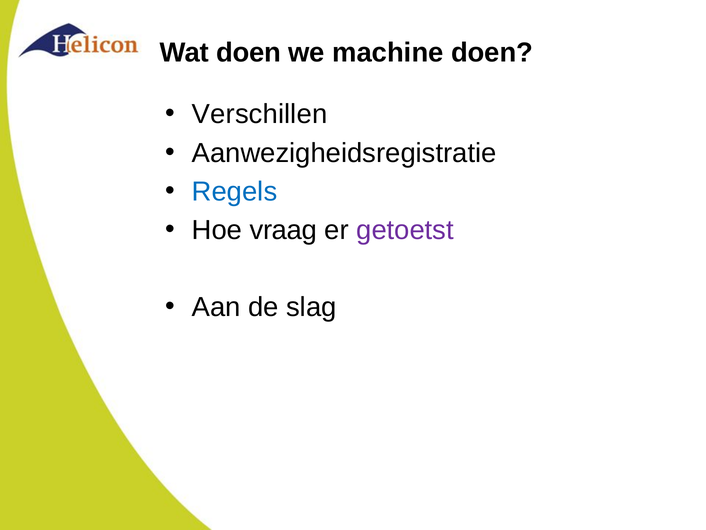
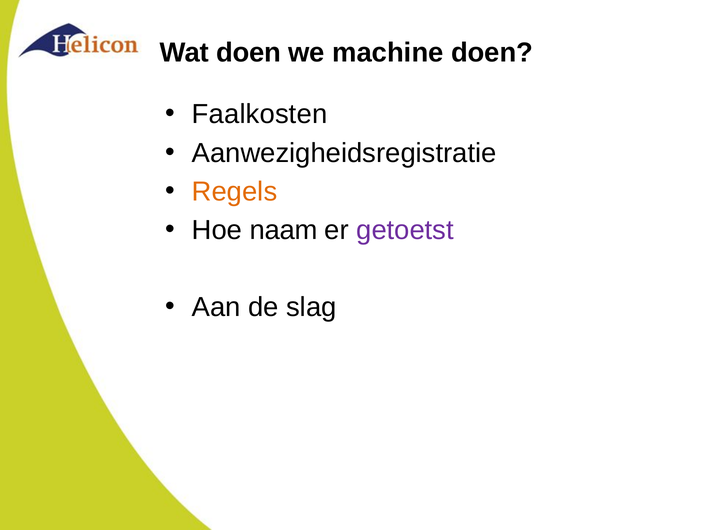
Verschillen: Verschillen -> Faalkosten (260, 114)
Regels colour: blue -> orange (235, 191)
vraag: vraag -> naam (283, 230)
